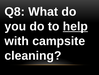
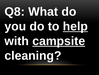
campsite underline: none -> present (59, 41)
